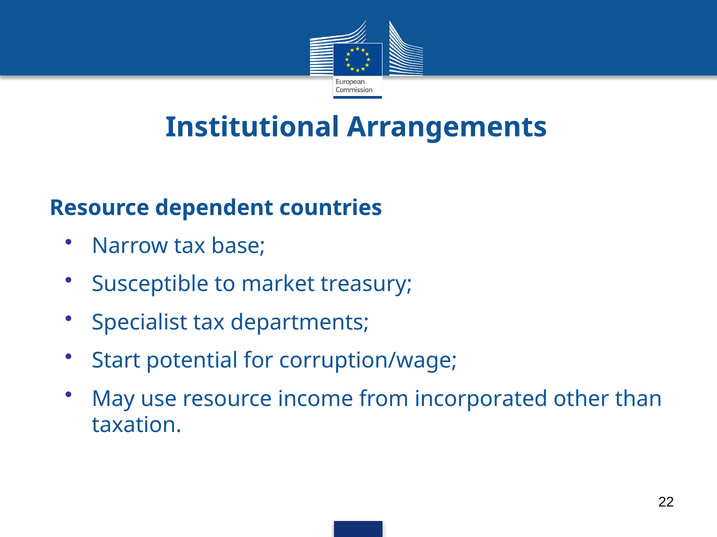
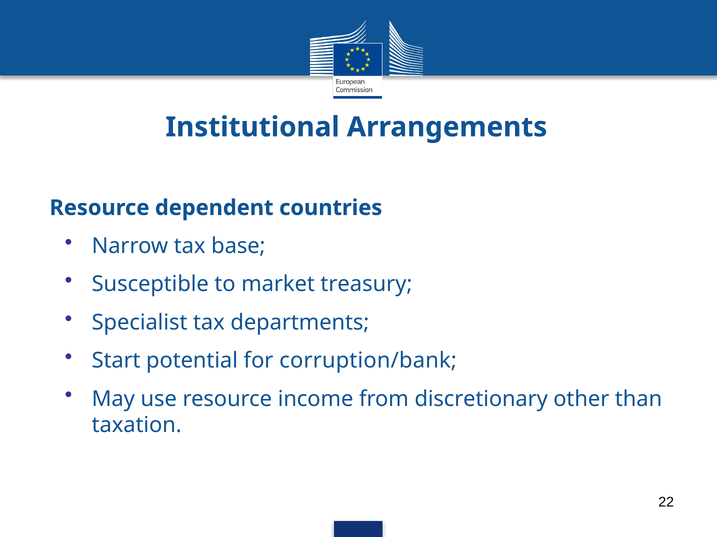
corruption/wage: corruption/wage -> corruption/bank (368, 361)
incorporated: incorporated -> discretionary (481, 399)
